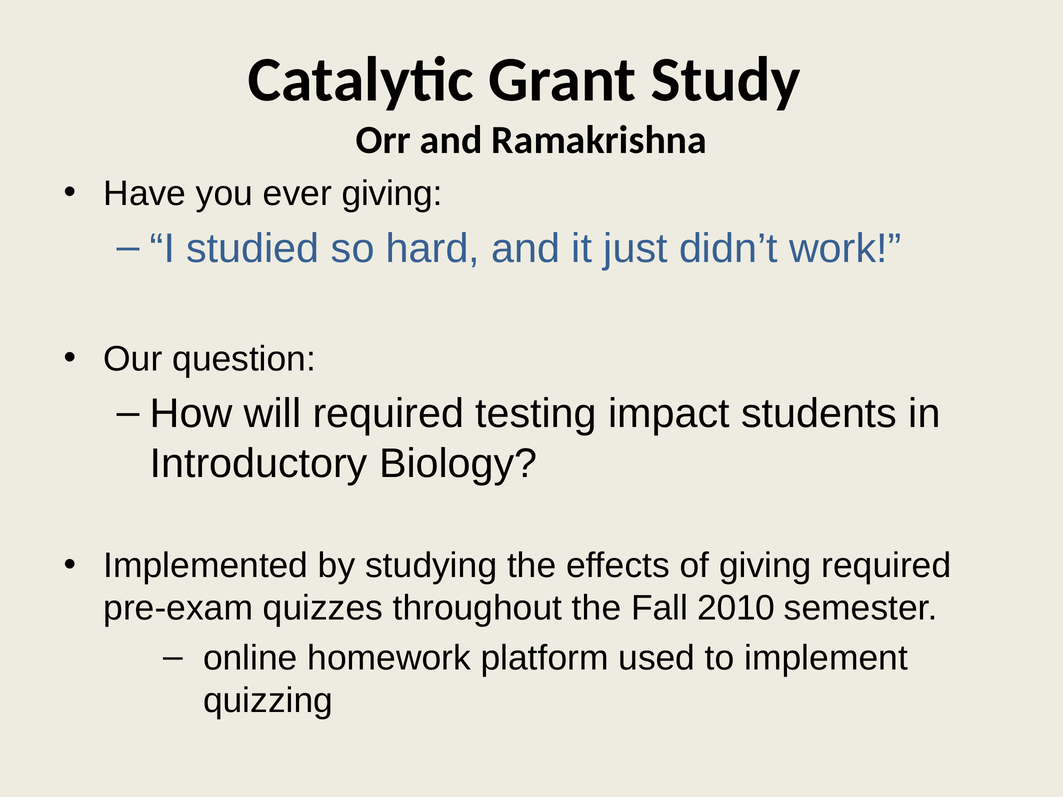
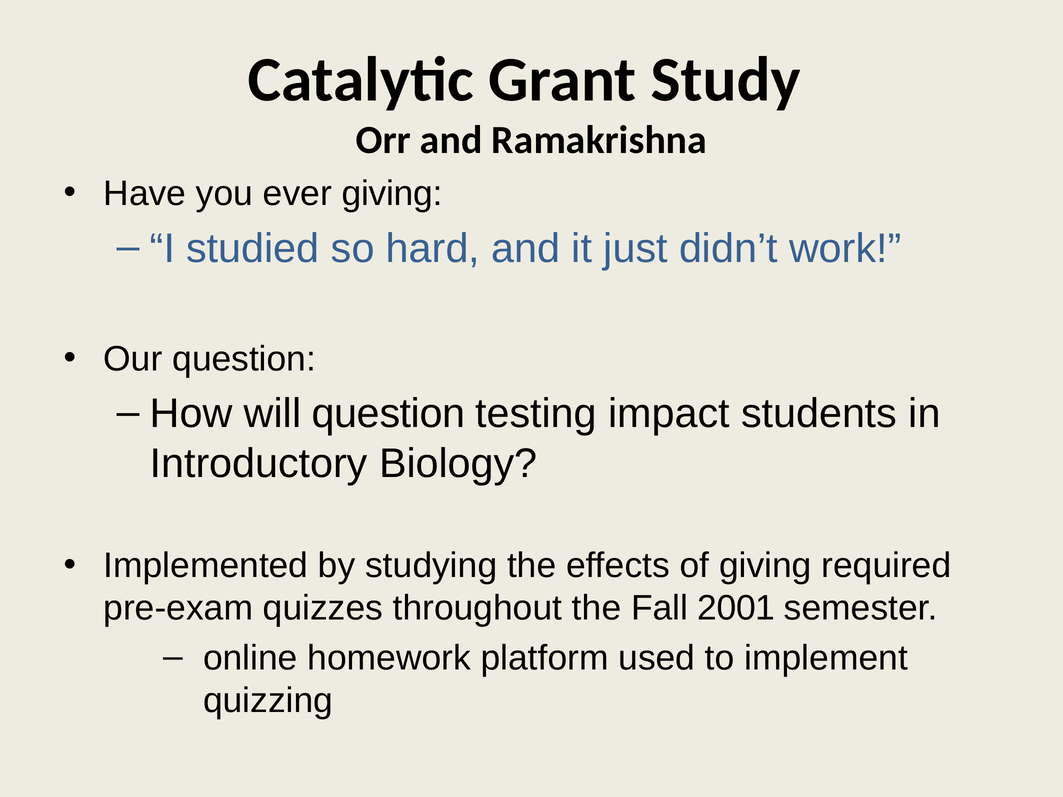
will required: required -> question (389, 414)
2010: 2010 -> 2001 (736, 608)
